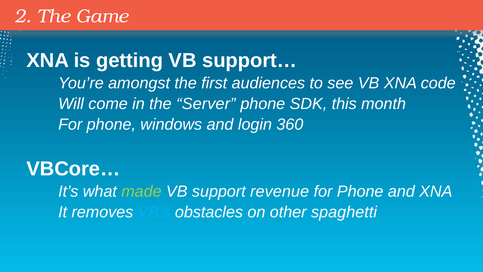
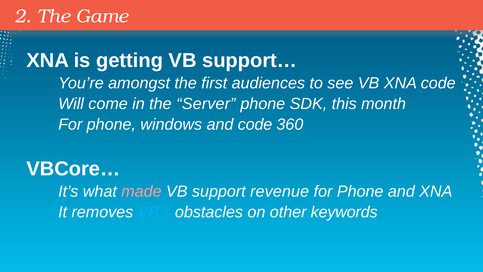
and login: login -> code (255, 124)
made colour: light green -> pink (141, 191)
spaghetti: spaghetti -> keywords (344, 212)
